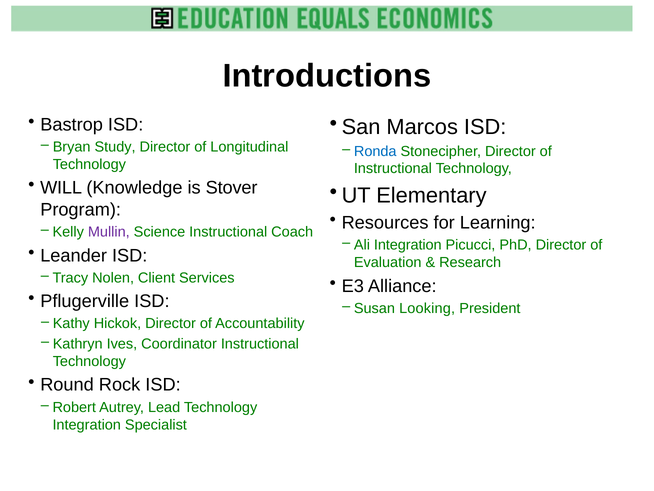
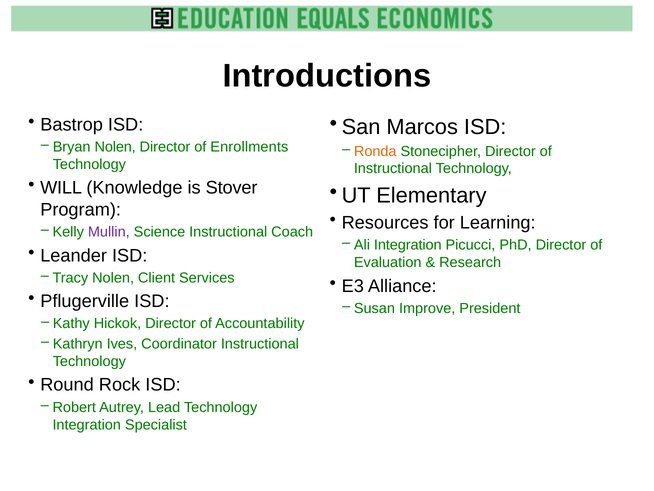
Bryan Study: Study -> Nolen (115, 147)
Longitudinal: Longitudinal -> Enrollments (249, 147)
Ronda colour: blue -> orange (375, 151)
Looking: Looking -> Improve (427, 308)
